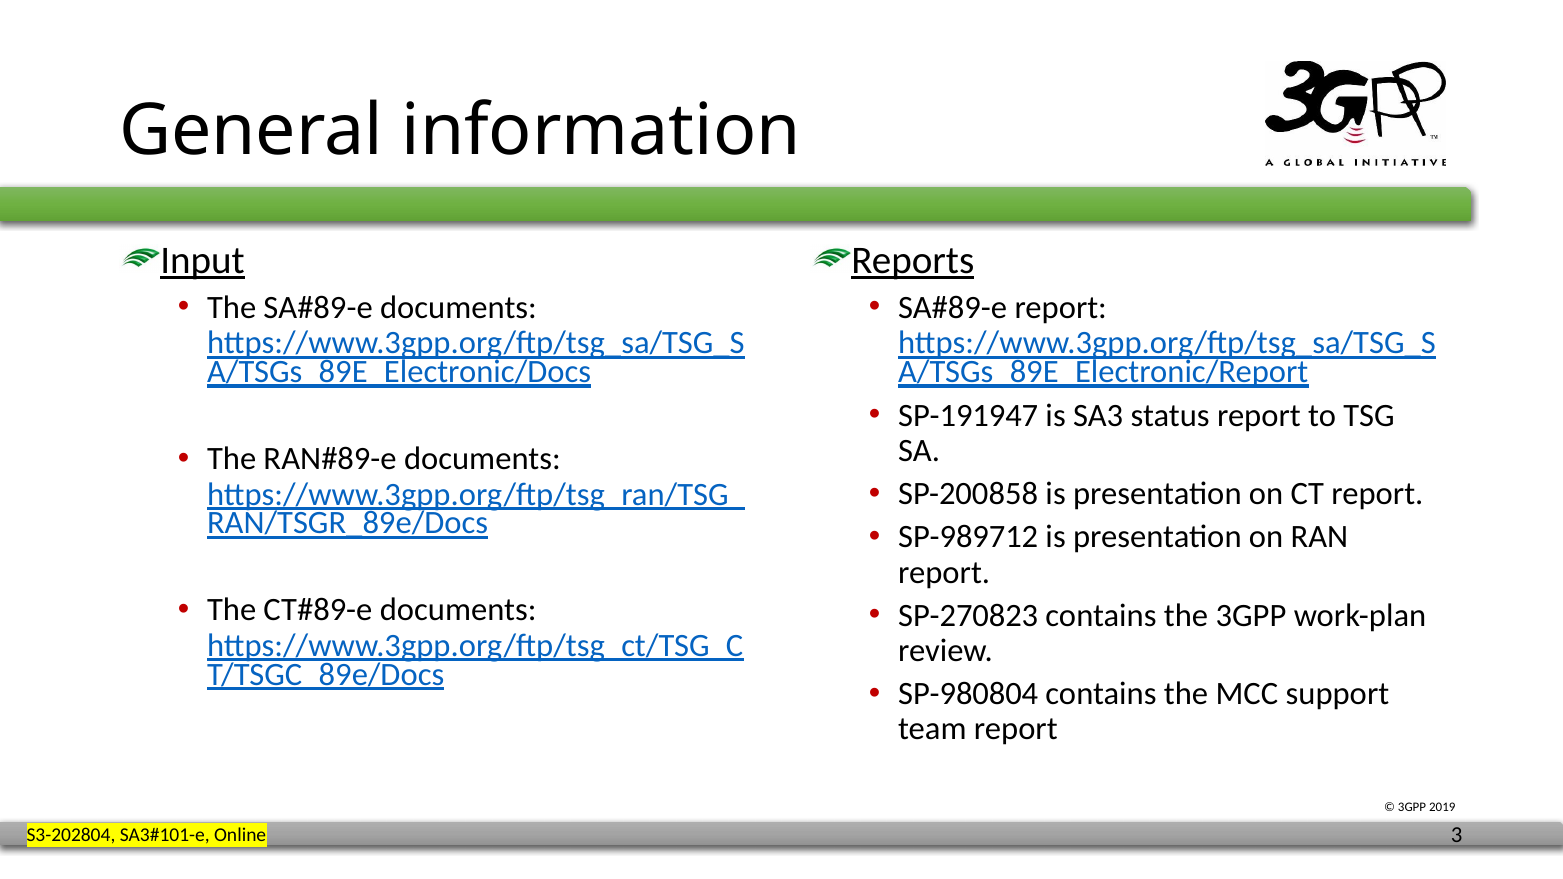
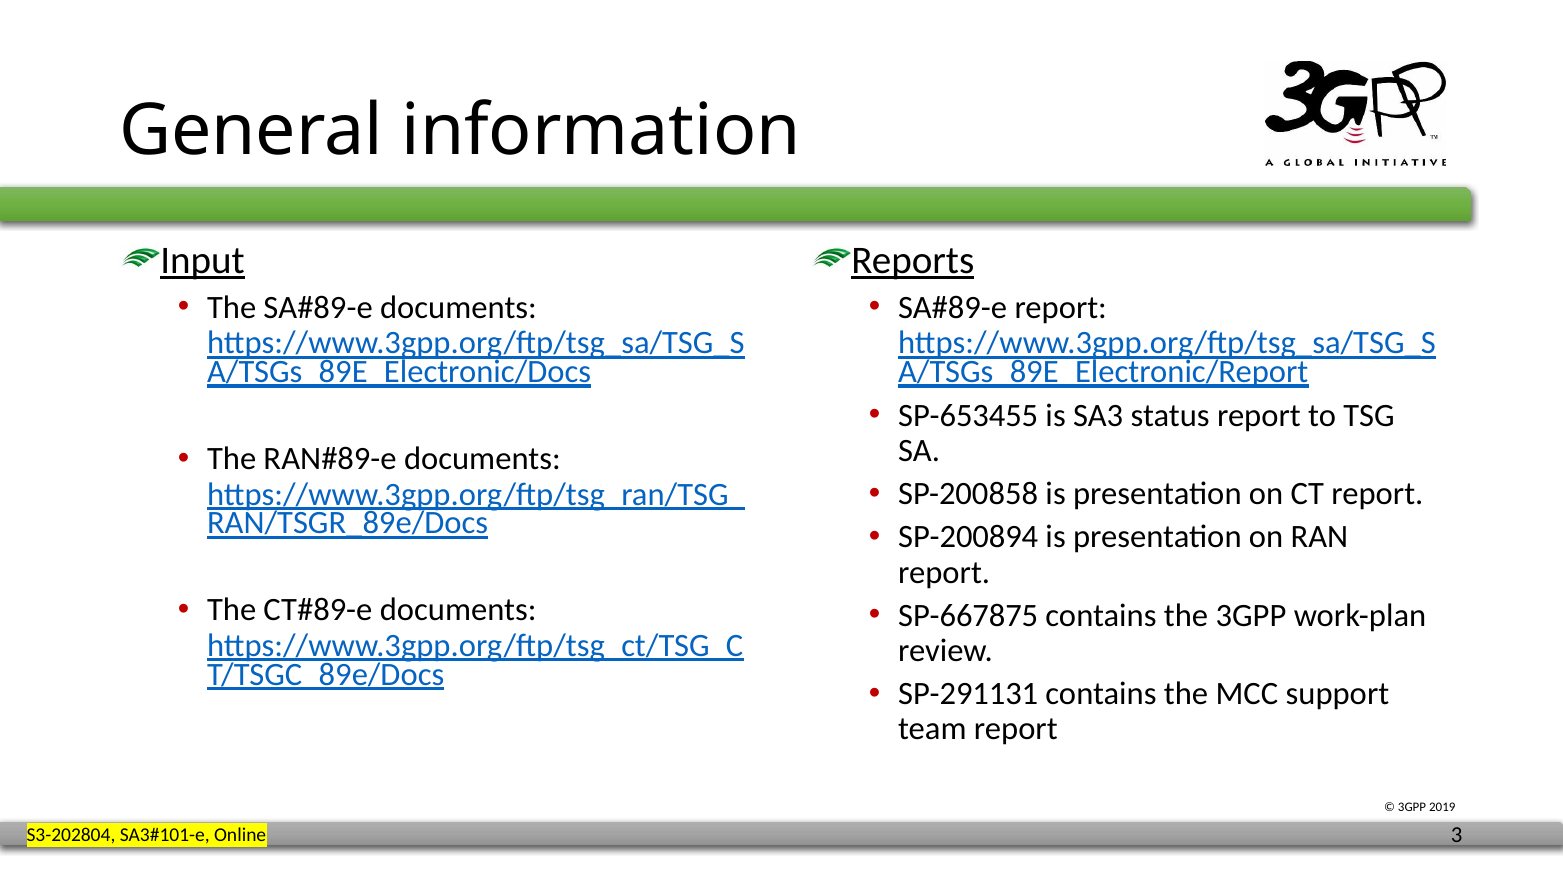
SP-191947: SP-191947 -> SP-653455 (968, 415)
SP-989712: SP-989712 -> SP-200894 (968, 537)
SP-270823: SP-270823 -> SP-667875 (968, 616)
SP-980804: SP-980804 -> SP-291131 (968, 694)
